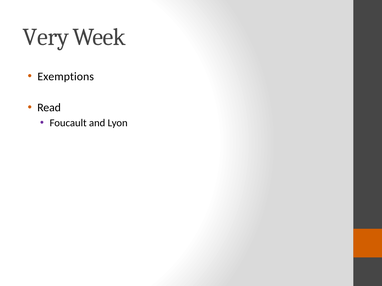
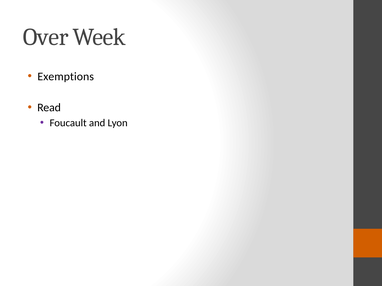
Very: Very -> Over (46, 37)
